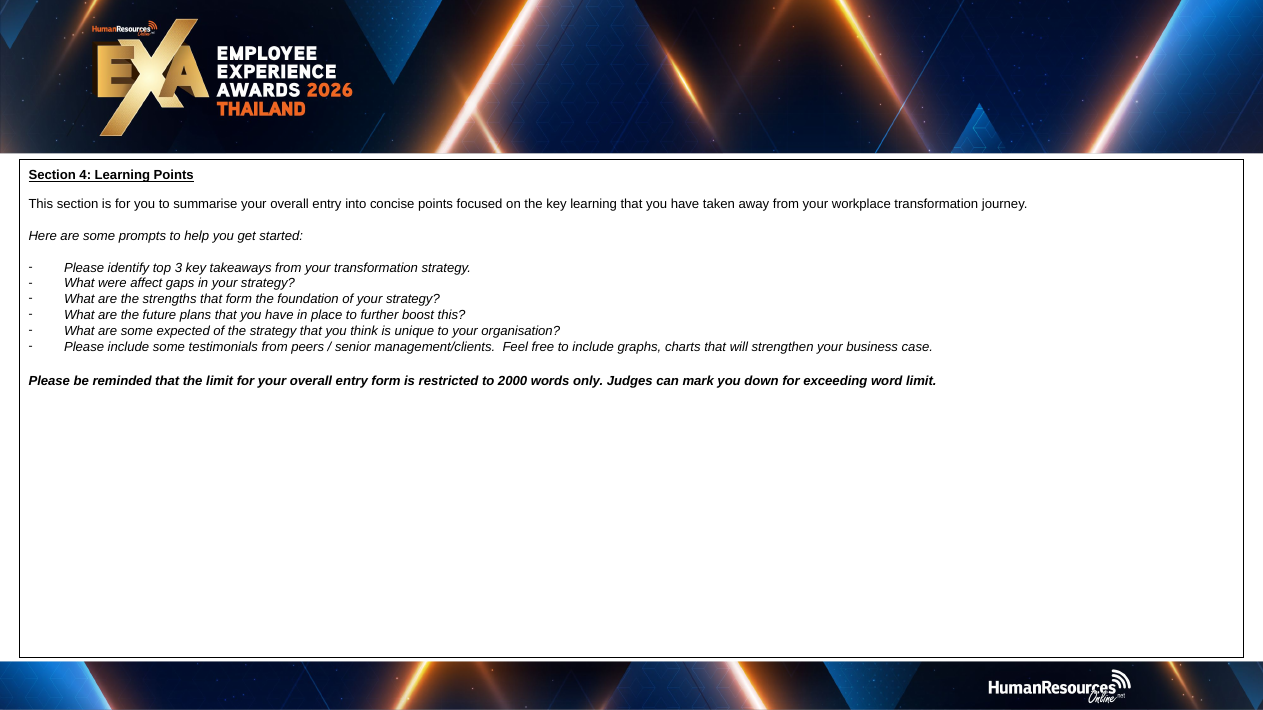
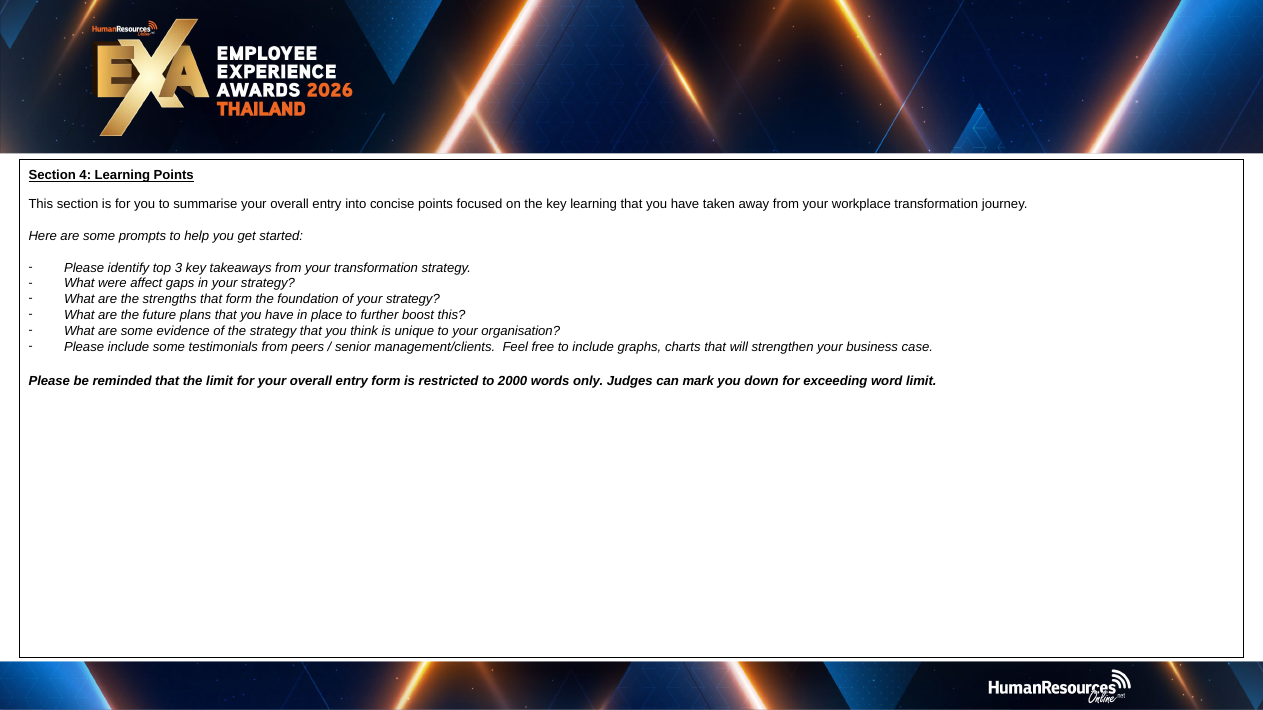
expected: expected -> evidence (183, 331)
